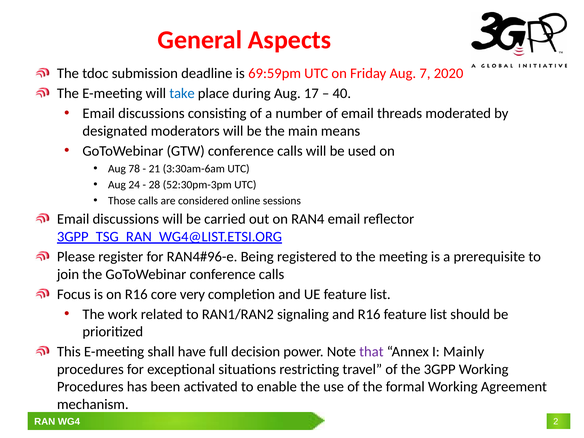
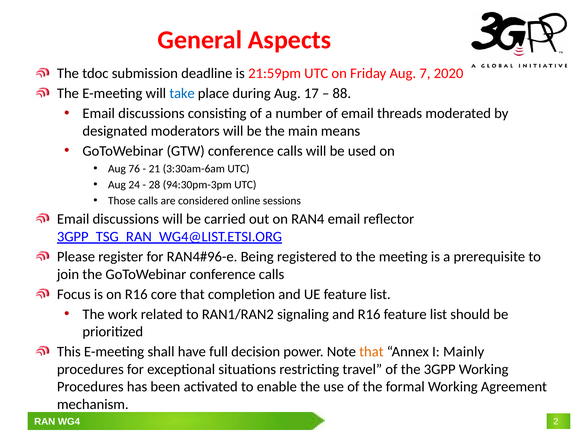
69:59pm: 69:59pm -> 21:59pm (275, 73)
40: 40 -> 88 (342, 93)
78: 78 -> 76 (134, 169)
52:30pm-3pm: 52:30pm-3pm -> 94:30pm-3pm (197, 185)
core very: very -> that (192, 294)
that colour: purple -> orange (371, 352)
